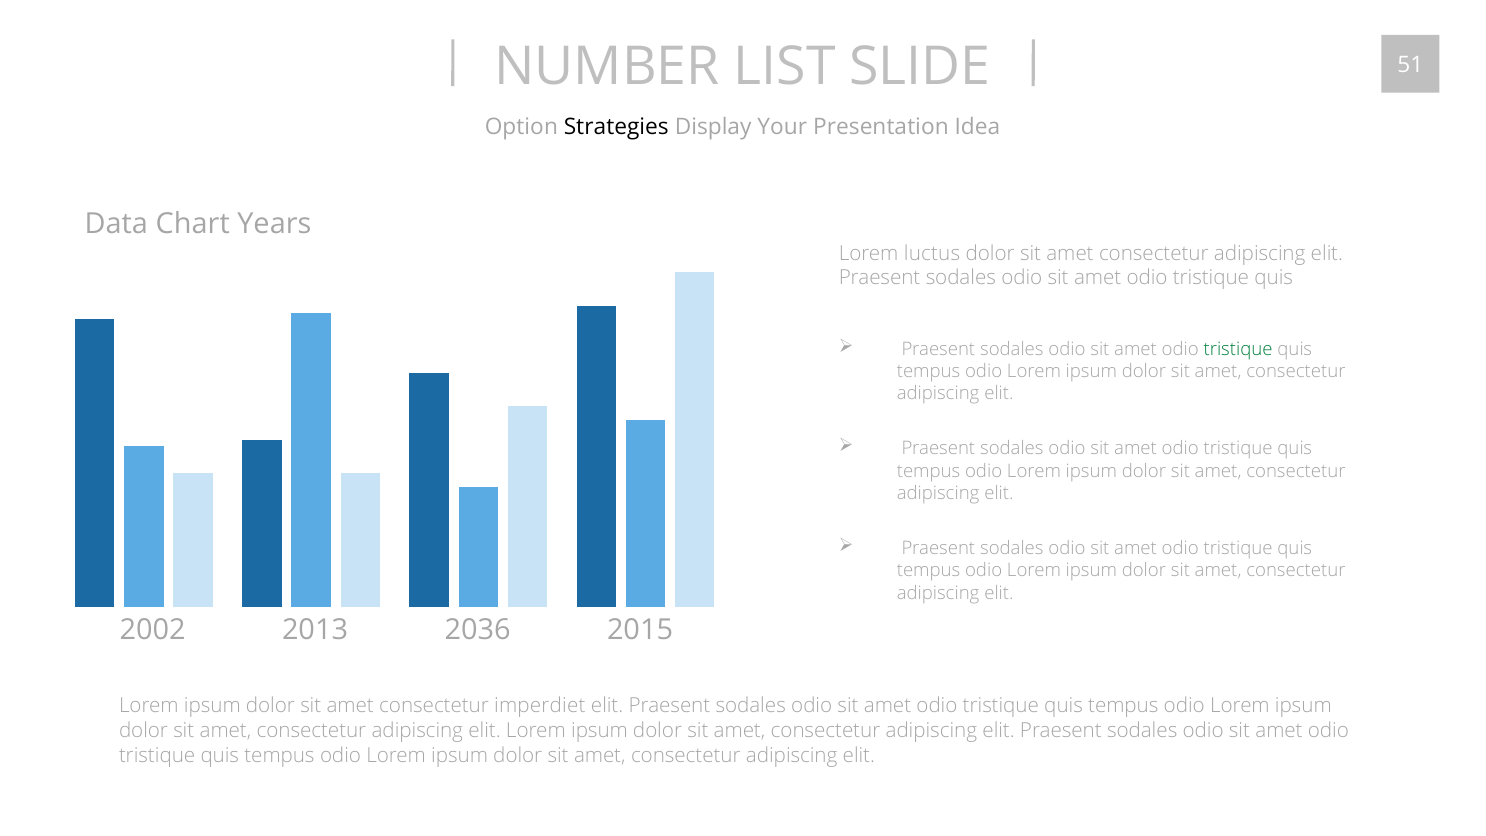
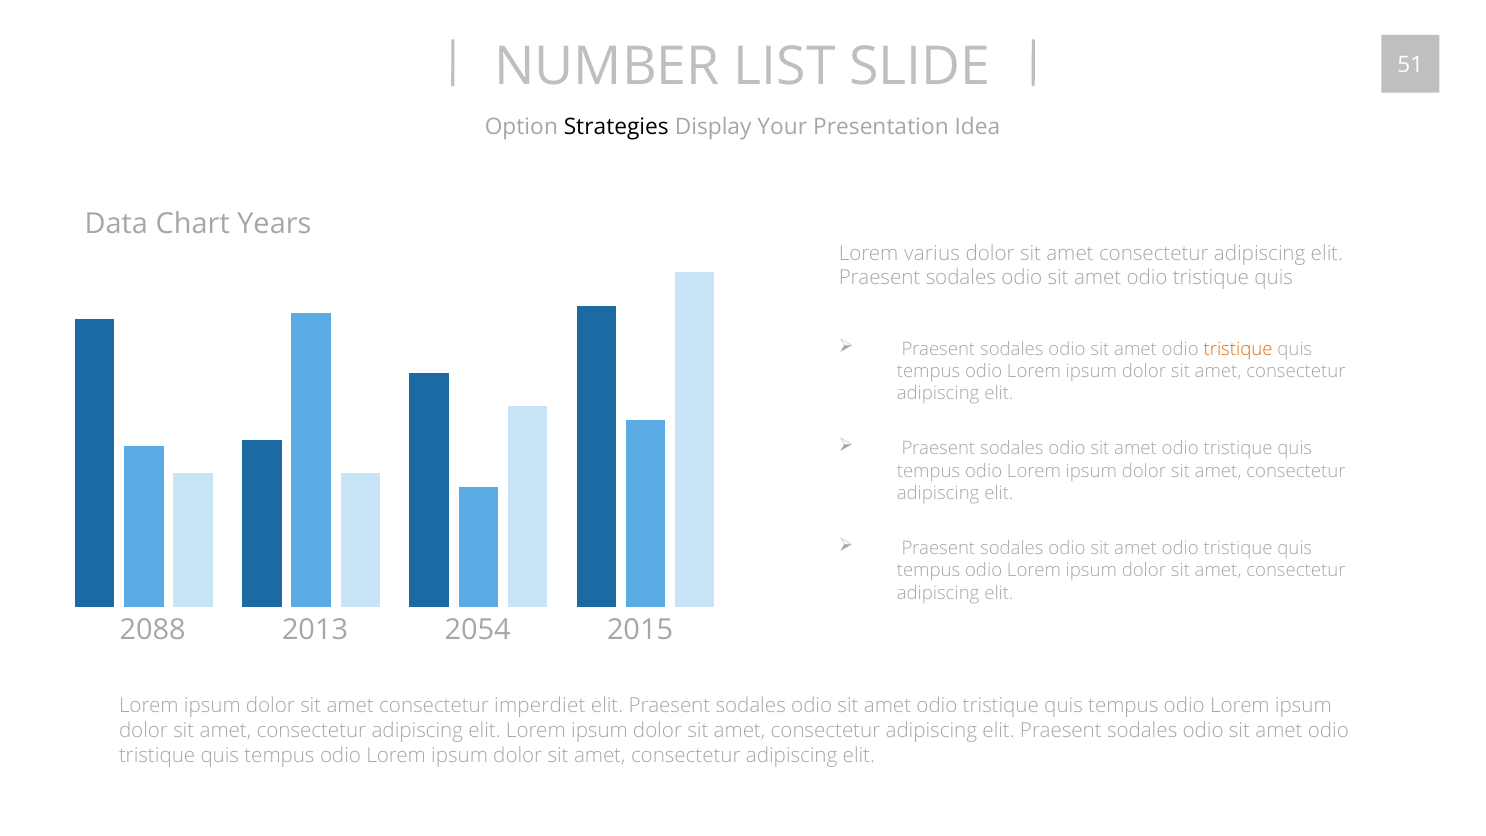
luctus: luctus -> varius (932, 253)
tristique colour: green -> orange (1238, 349)
2002: 2002 -> 2088 (153, 630)
2036: 2036 -> 2054 (478, 630)
